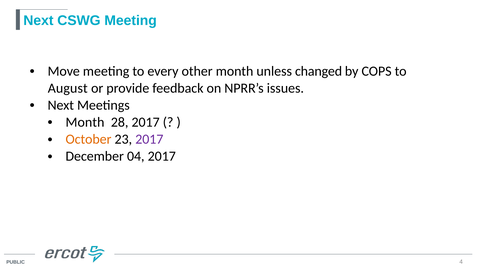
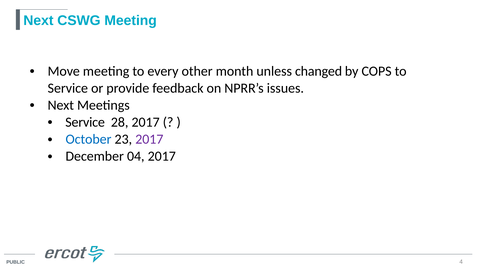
August: August -> Service (68, 88)
Month: Month -> Service (85, 122)
October colour: orange -> blue (88, 139)
